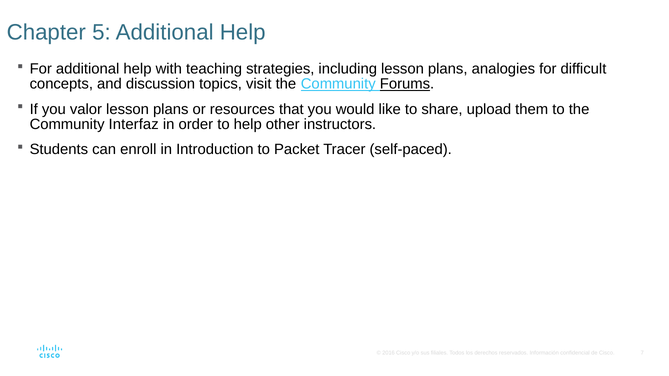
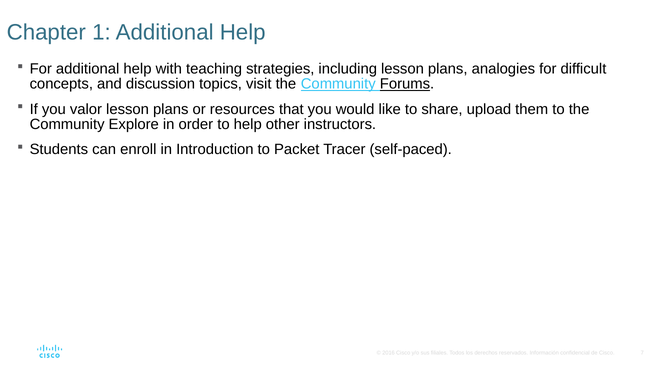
5: 5 -> 1 (101, 32)
Interfaz: Interfaz -> Explore (134, 124)
